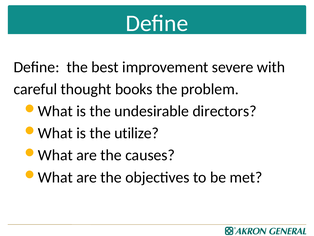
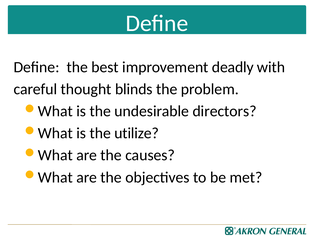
severe: severe -> deadly (233, 67)
books: books -> blinds (134, 89)
